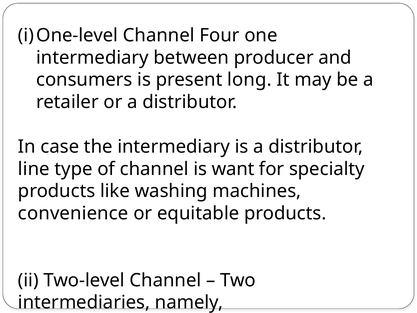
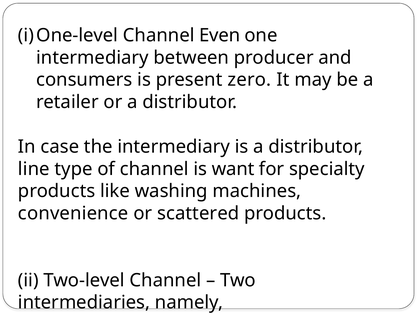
Four: Four -> Even (220, 35)
long: long -> zero (249, 80)
equitable: equitable -> scattered (198, 213)
